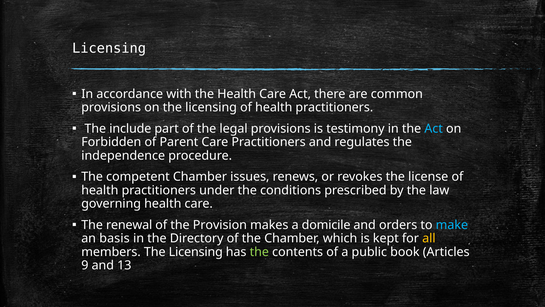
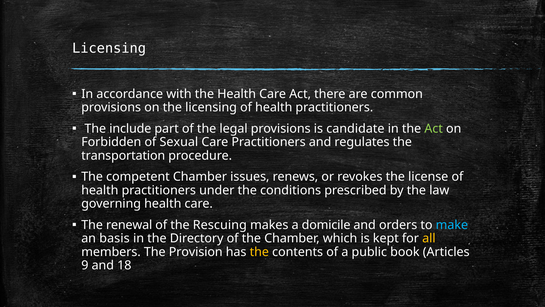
testimony: testimony -> candidate (355, 128)
Act colour: light blue -> light green (434, 128)
Parent: Parent -> Sexual (179, 142)
independence: independence -> transportation (123, 155)
Provision: Provision -> Rescuing (220, 225)
members The Licensing: Licensing -> Provision (196, 252)
the colour: light green -> yellow (259, 252)
13: 13 -> 18 (124, 265)
